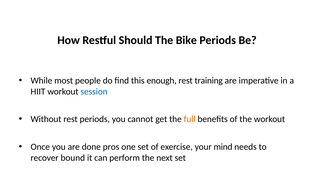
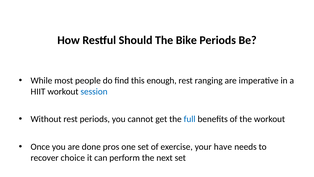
training: training -> ranging (209, 80)
full colour: orange -> blue (190, 119)
mind: mind -> have (223, 146)
bound: bound -> choice (73, 157)
